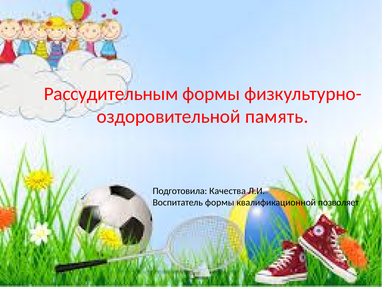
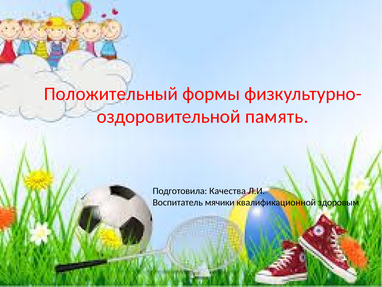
Рассудительным: Рассудительным -> Положительный (111, 94)
Воспитатель формы: формы -> мячики (220, 202)
позволяет: позволяет -> здоровым (338, 202)
